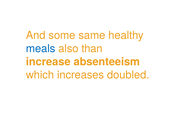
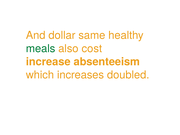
some: some -> dollar (62, 35)
meals colour: blue -> green (41, 49)
than: than -> cost (92, 49)
